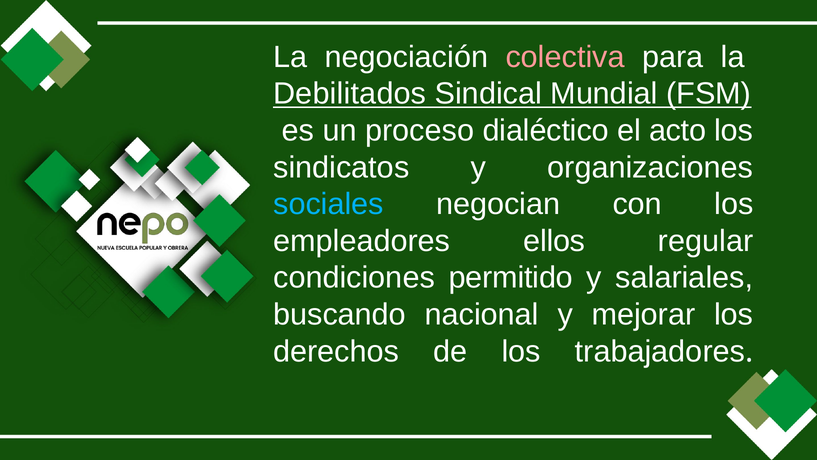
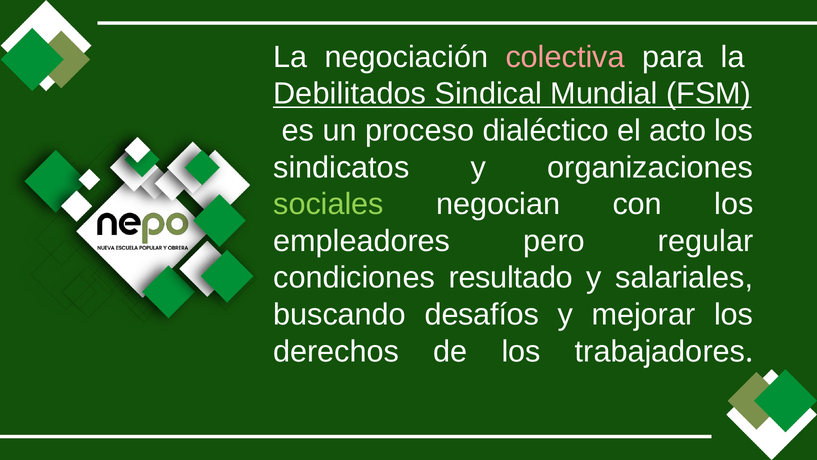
sociales colour: light blue -> light green (329, 204)
ellos: ellos -> pero (554, 241)
permitido: permitido -> resultado (511, 278)
nacional: nacional -> desafíos (482, 314)
